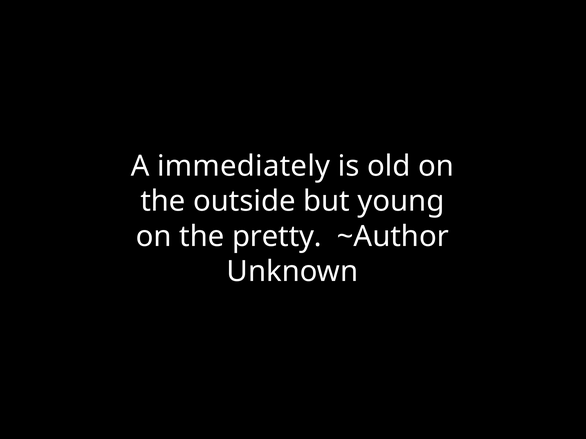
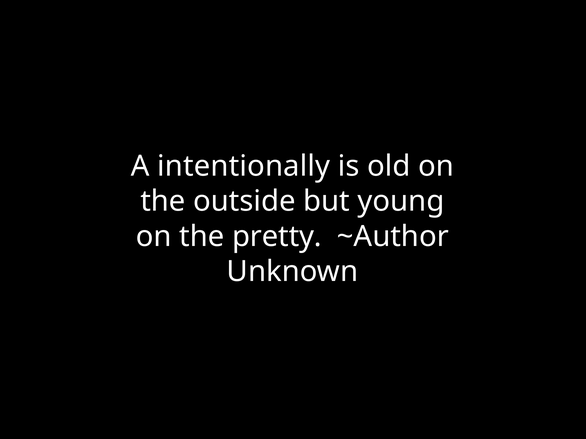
immediately: immediately -> intentionally (244, 166)
